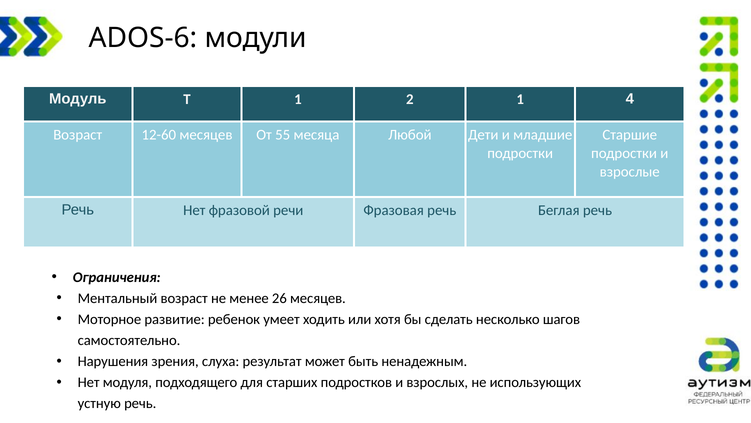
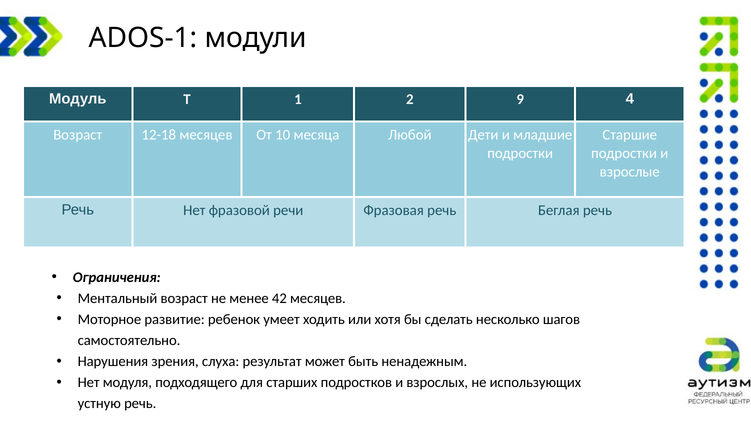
ADOS-6: ADOS-6 -> ADOS-1 (143, 38)
2 1: 1 -> 9 (520, 99)
12-60: 12-60 -> 12-18 (159, 135)
55: 55 -> 10 (283, 135)
26: 26 -> 42 (279, 298)
